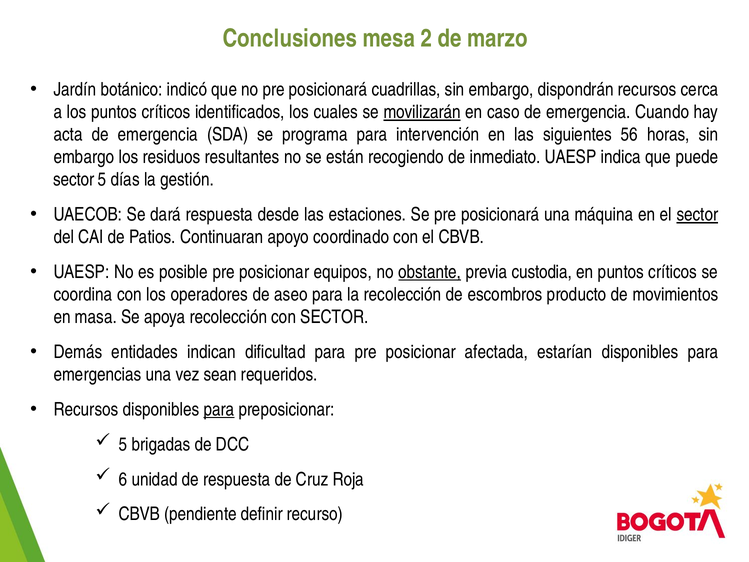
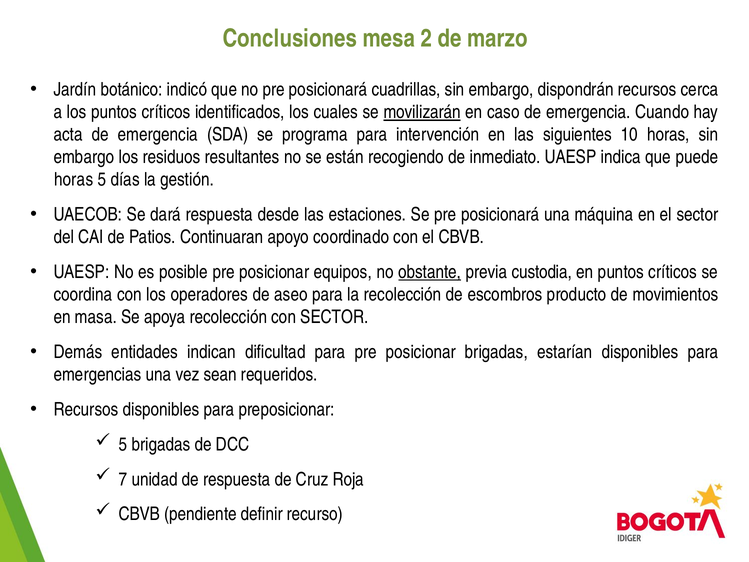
56: 56 -> 10 (629, 135)
sector: sector -> horas (74, 180)
sector underline: present -> none (697, 215)
posicionar afectada: afectada -> brigadas (496, 352)
para underline: present -> none (219, 409)
6: 6 -> 7 (123, 479)
